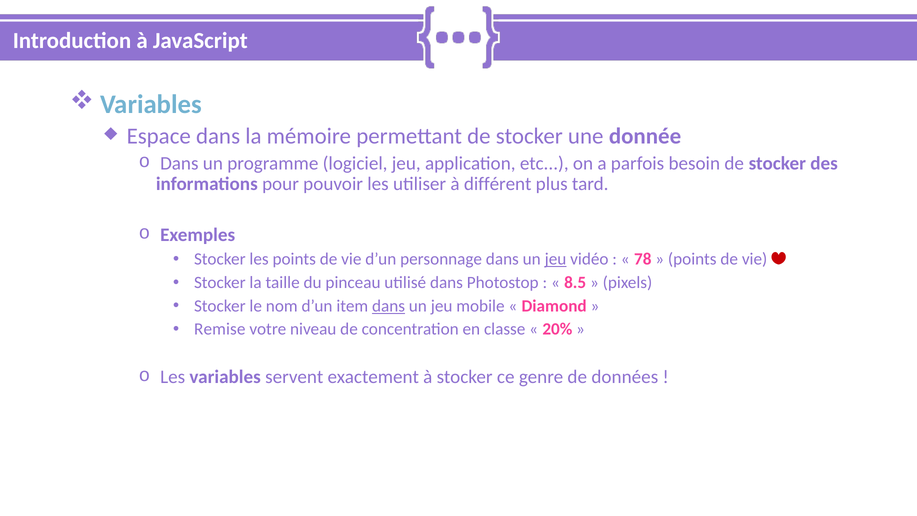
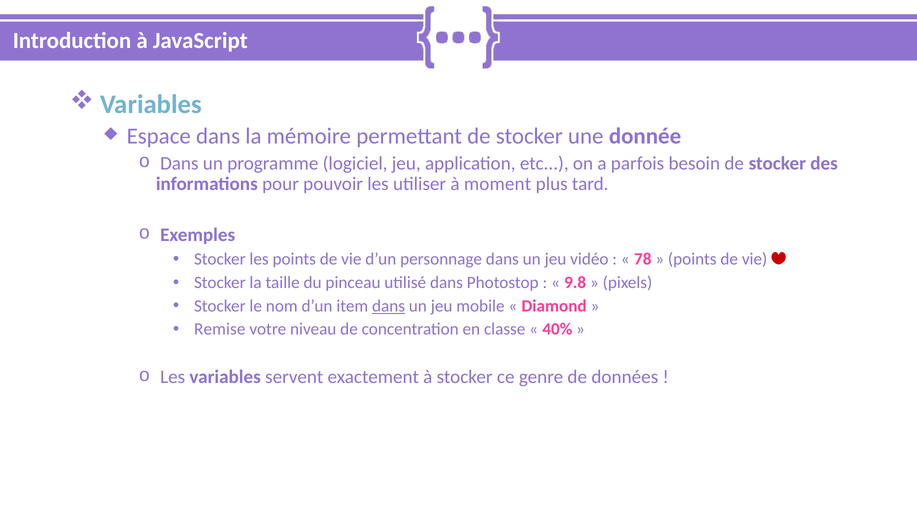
différent: différent -> moment (498, 184)
jeu underline: present -> none (555, 259)
8.5: 8.5 -> 9.8 (575, 283)
20%: 20% -> 40% (557, 329)
